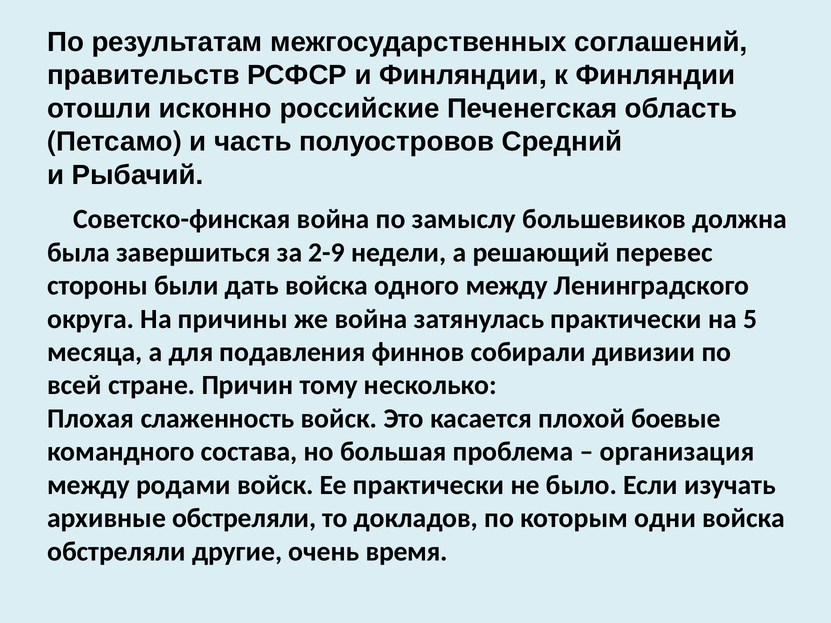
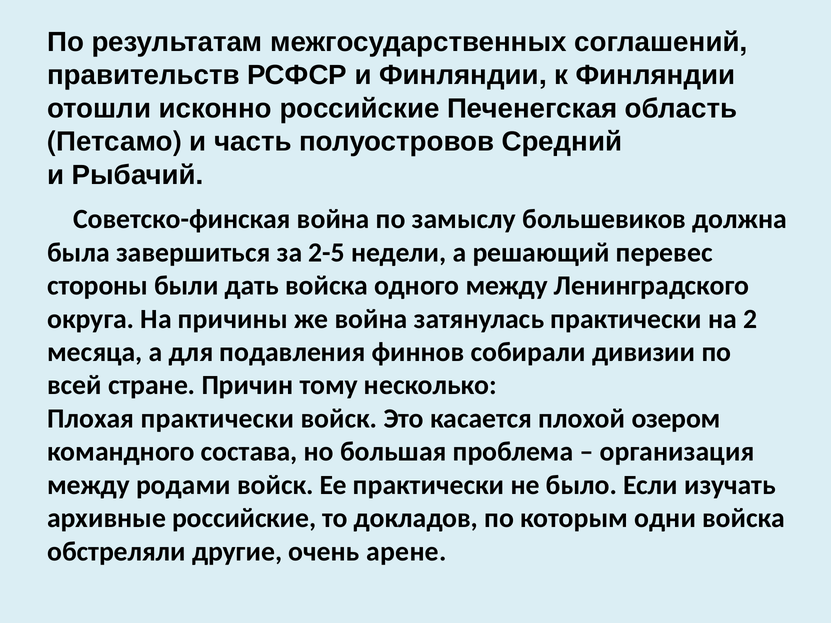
2-9: 2-9 -> 2-5 (327, 253)
5: 5 -> 2 (750, 319)
Плохая слаженность: слаженность -> практически (217, 419)
боевые: боевые -> озером (676, 419)
архивные обстреляли: обстреляли -> российские (244, 518)
время: время -> арене (406, 552)
